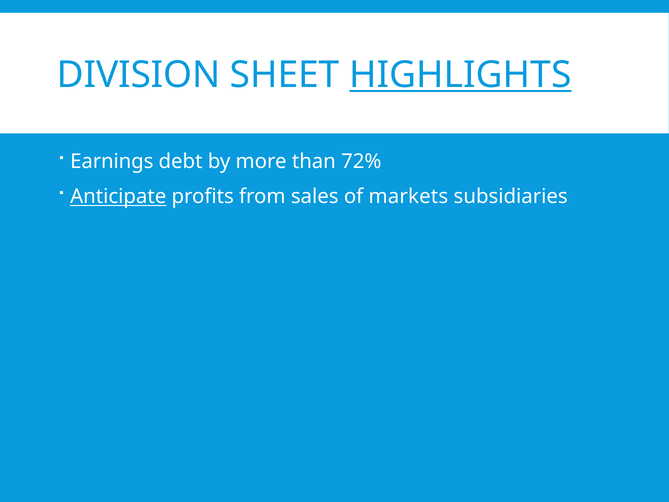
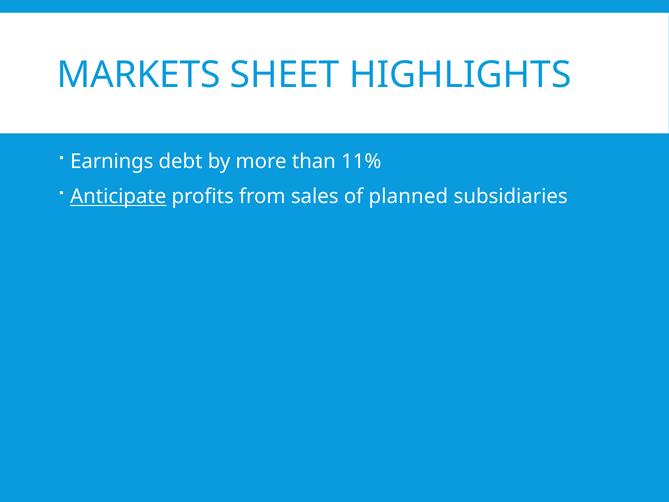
DIVISION: DIVISION -> MARKETS (139, 75)
HIGHLIGHTS underline: present -> none (460, 75)
72%: 72% -> 11% (361, 161)
markets: markets -> planned (408, 197)
